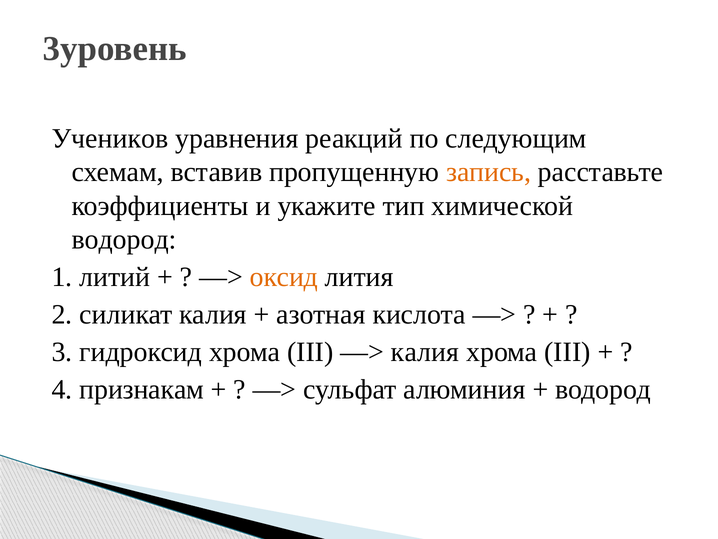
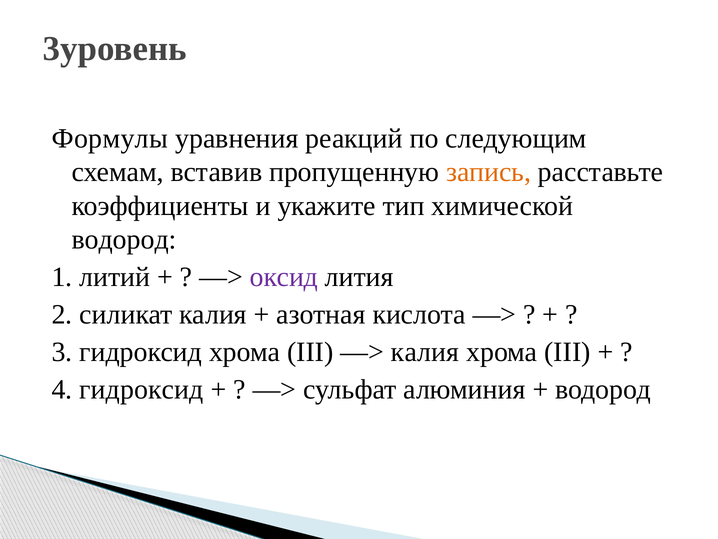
Учеников: Учеников -> Формулы (110, 139)
оксид colour: orange -> purple (284, 277)
4 признакам: признакам -> гидроксид (142, 389)
